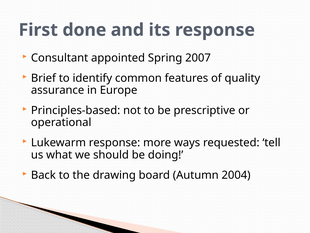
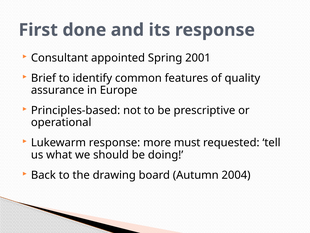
2007: 2007 -> 2001 (198, 58)
ways: ways -> must (187, 142)
